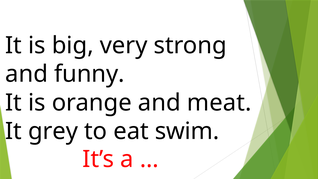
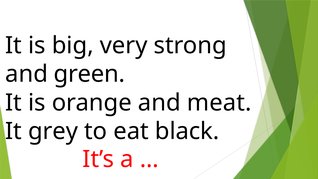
funny: funny -> green (89, 74)
swim: swim -> black (187, 131)
